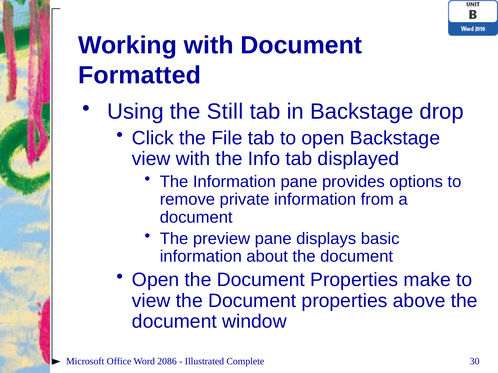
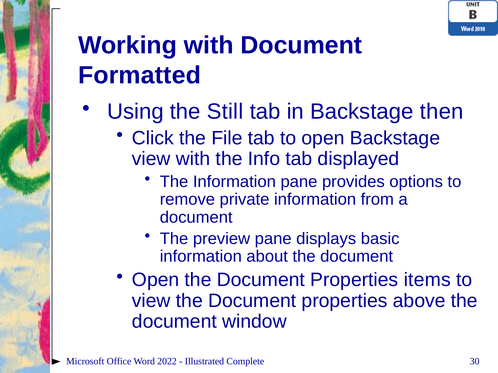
drop: drop -> then (442, 112)
make: make -> items (427, 280)
2086: 2086 -> 2022 (167, 362)
